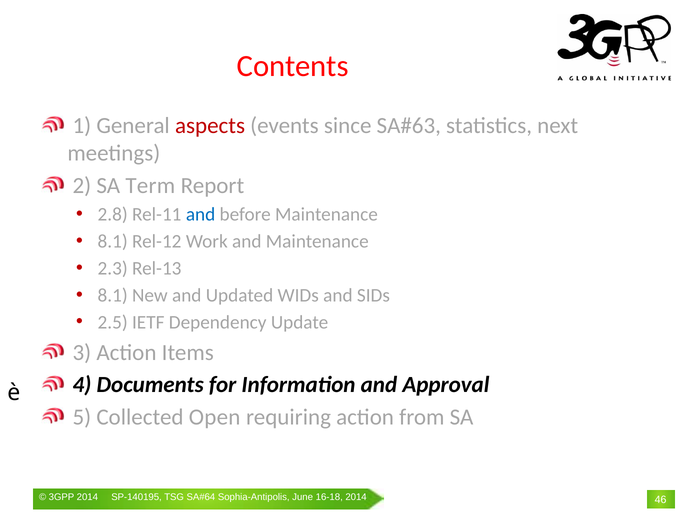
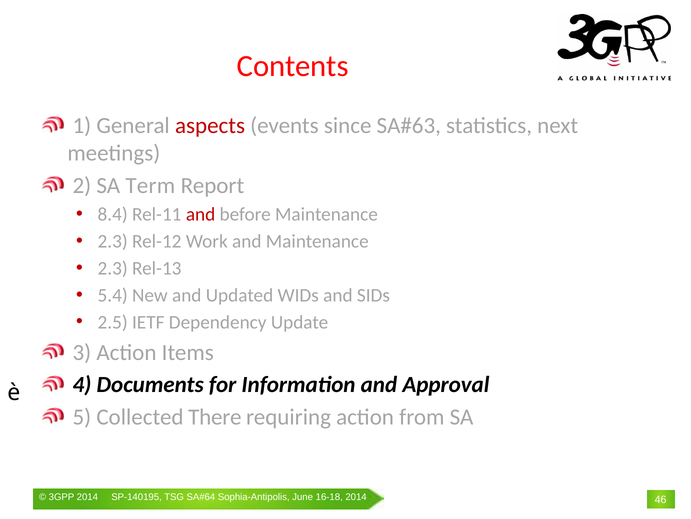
2.8: 2.8 -> 8.4 (113, 214)
and colour: blue -> red (201, 214)
8.1: 8.1 -> 2.3 (113, 241)
8.1: 8.1 -> 5.4 (113, 295)
Open: Open -> There (215, 416)
